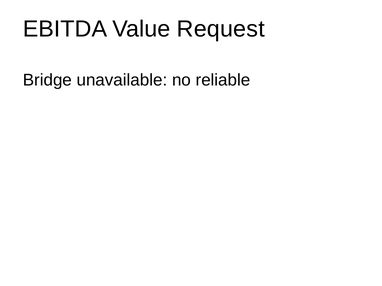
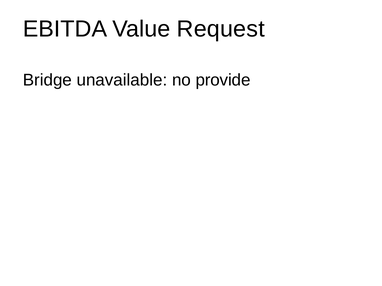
reliable: reliable -> provide (223, 80)
